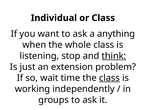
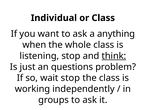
extension: extension -> questions (72, 67)
wait time: time -> stop (70, 78)
class underline: present -> none (109, 78)
